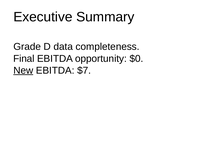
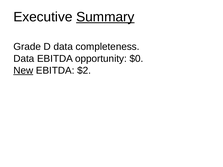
Summary underline: none -> present (105, 17)
Final: Final -> Data (24, 59)
$7: $7 -> $2 (84, 71)
